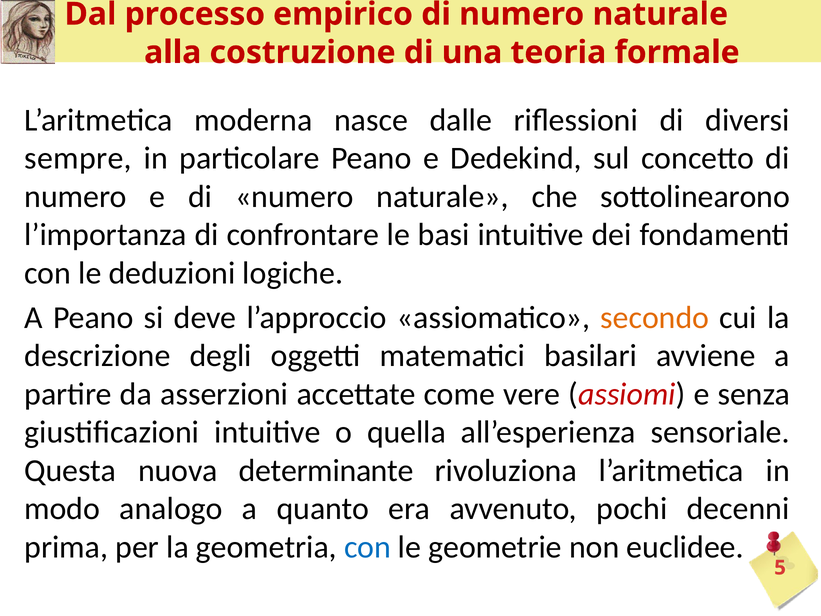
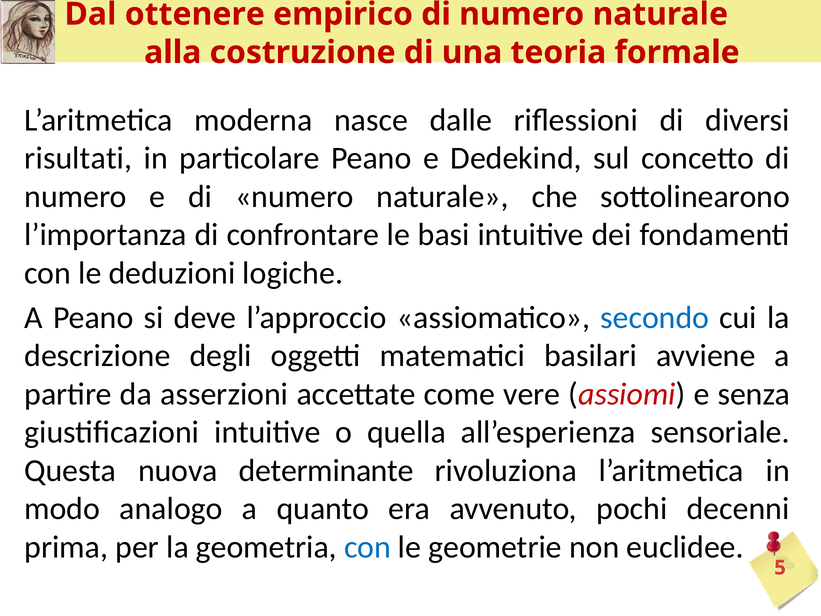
processo: processo -> ottenere (195, 14)
sempre: sempre -> risultati (78, 158)
secondo colour: orange -> blue (655, 318)
